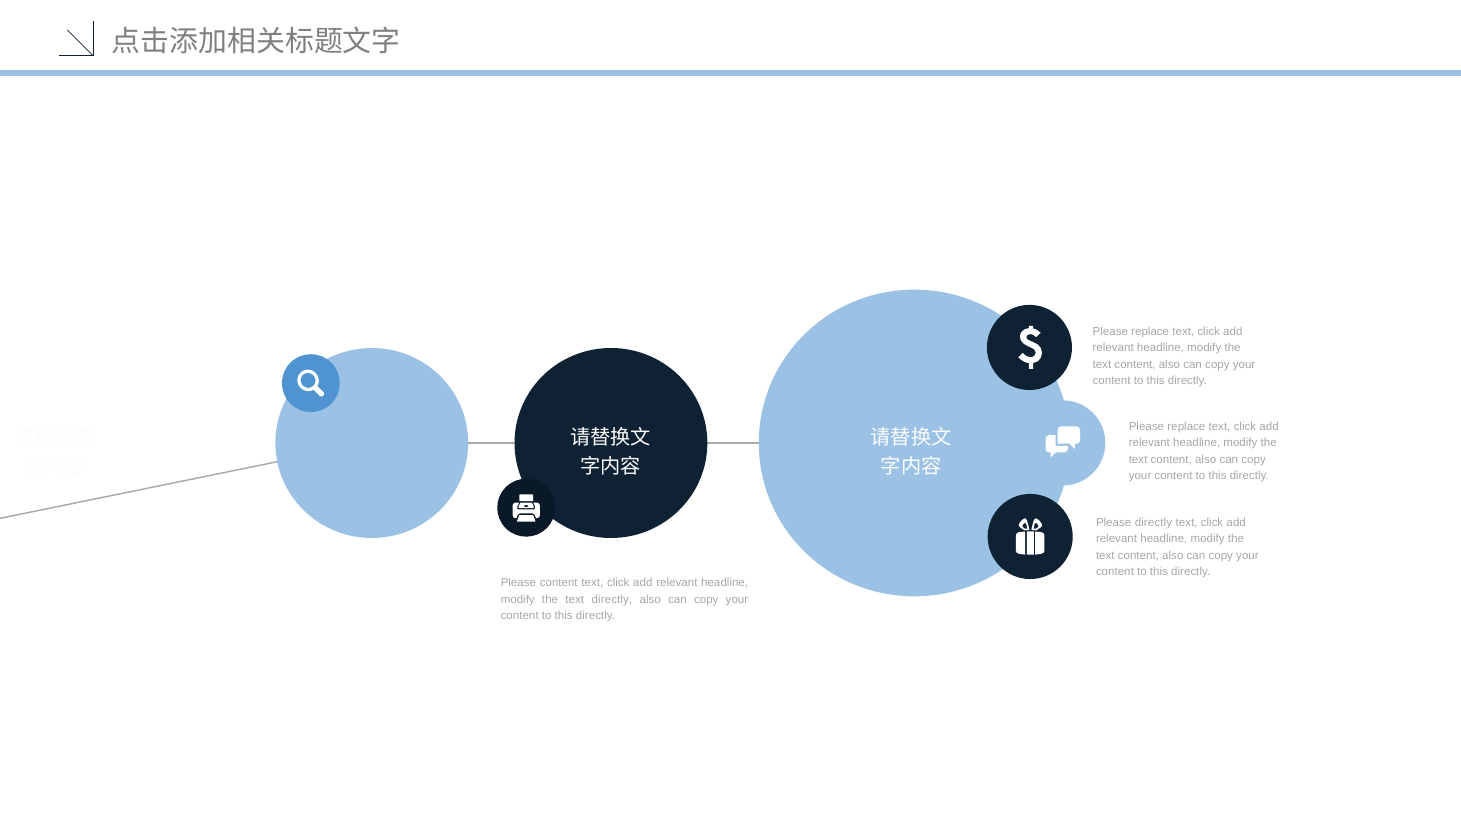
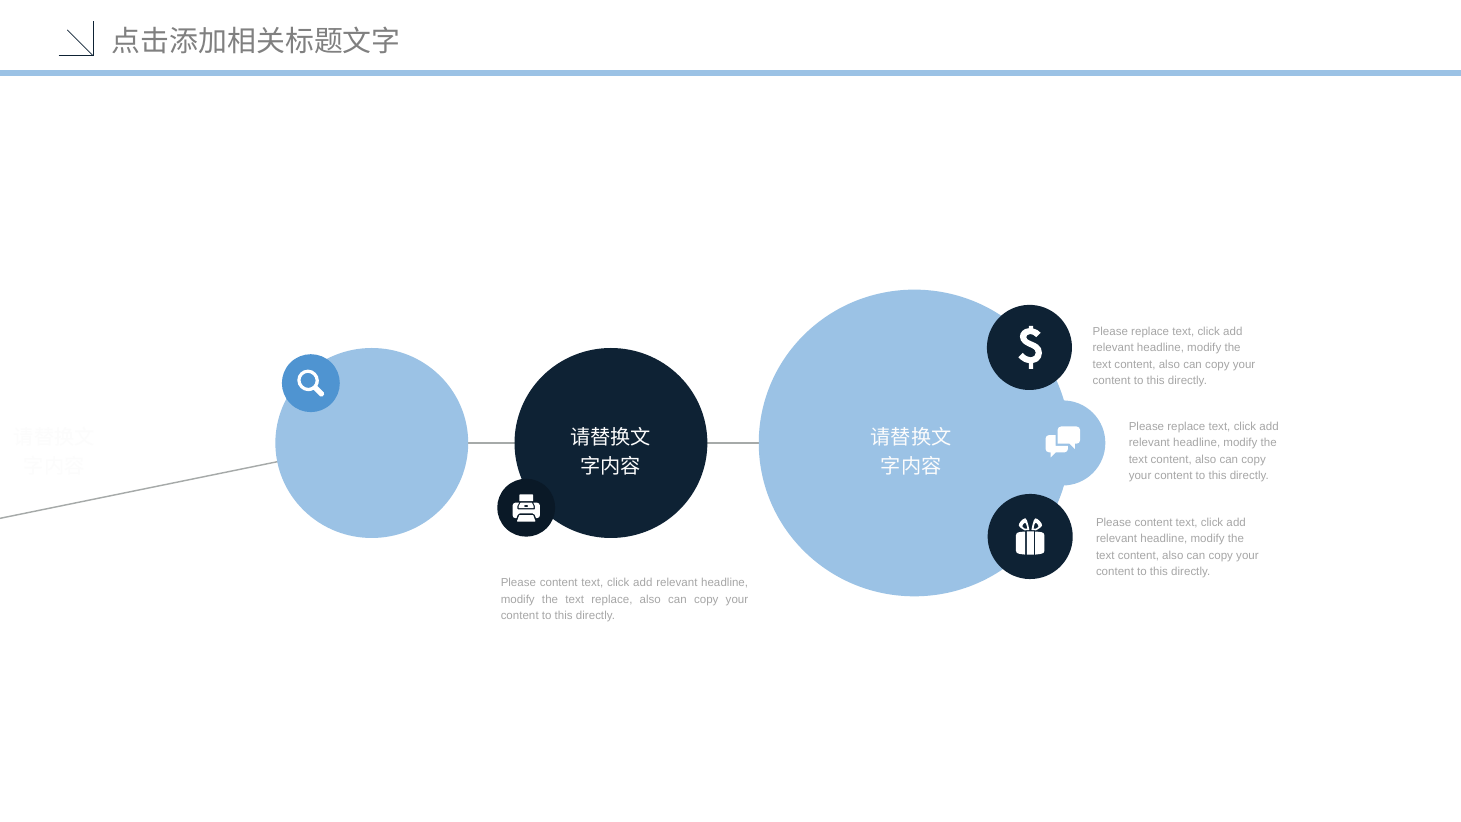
directly: directly -> content (1154, 522)
text directly: directly -> replace (612, 599)
